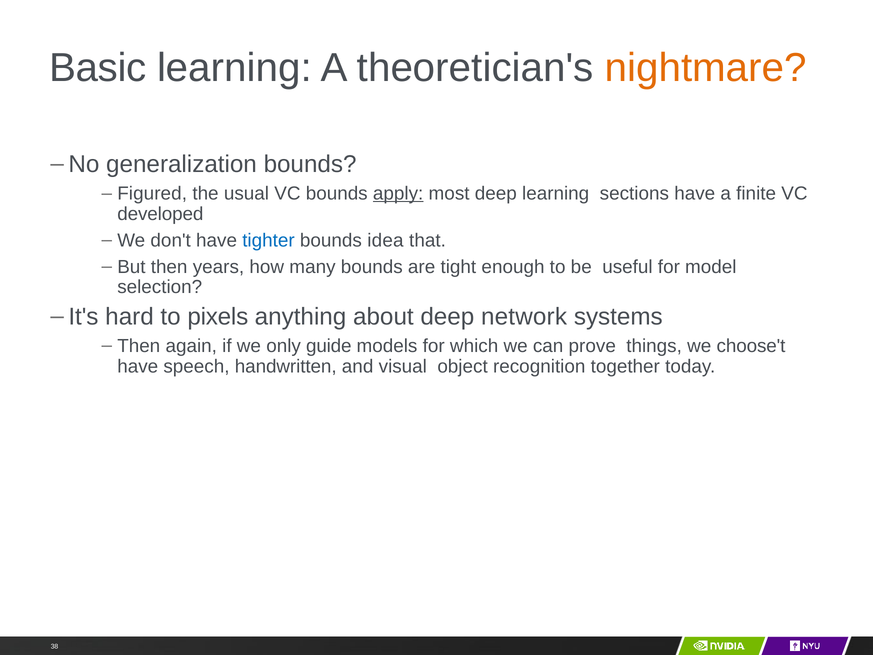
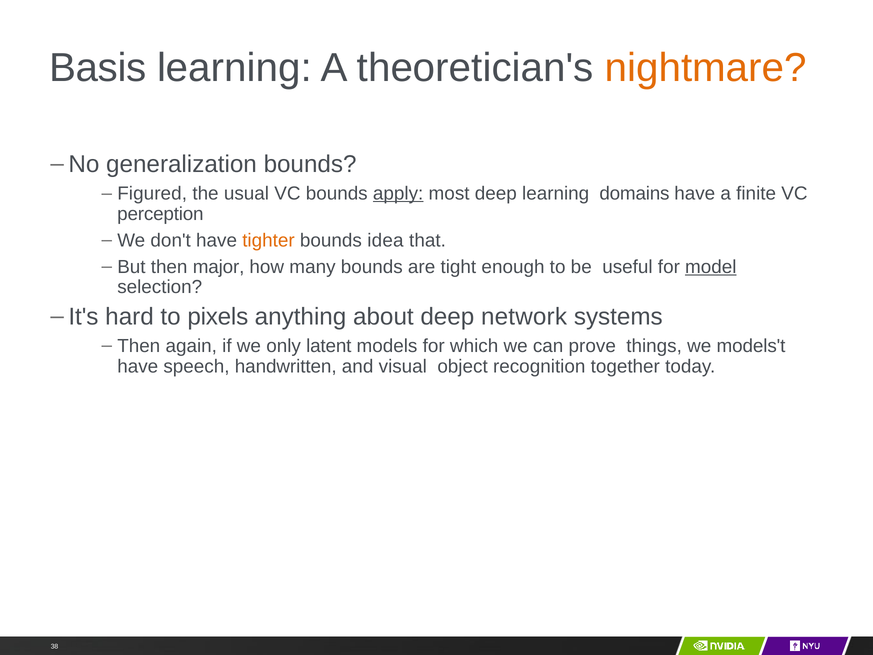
Basic: Basic -> Basis (98, 68)
sections: sections -> domains (634, 193)
developed: developed -> perception (160, 214)
tighter colour: blue -> orange (268, 240)
years: years -> major (219, 267)
model underline: none -> present (711, 267)
guide: guide -> latent (329, 346)
choose't: choose't -> models't (751, 346)
